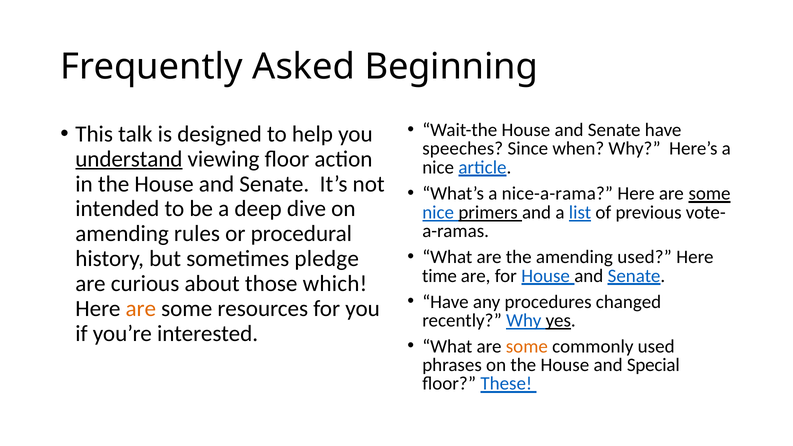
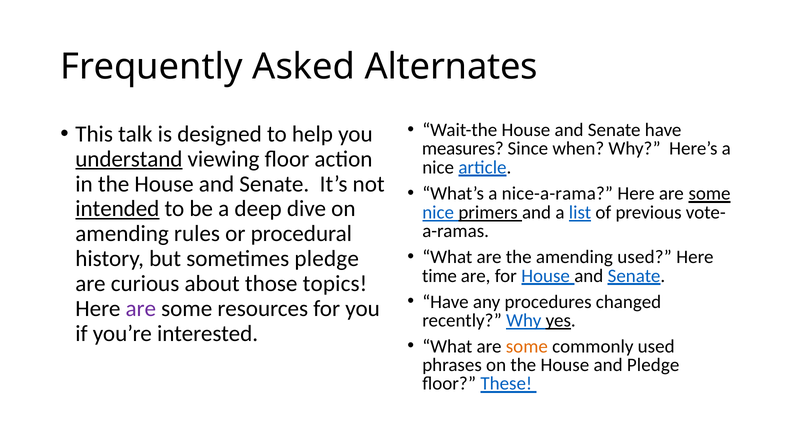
Beginning: Beginning -> Alternates (451, 67)
speeches: speeches -> measures (463, 149)
intended underline: none -> present (117, 209)
which: which -> topics (335, 284)
are colour: orange -> purple (141, 309)
and Special: Special -> Pledge (653, 365)
